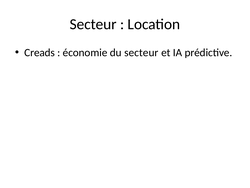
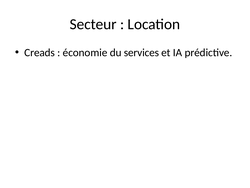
du secteur: secteur -> services (141, 52)
